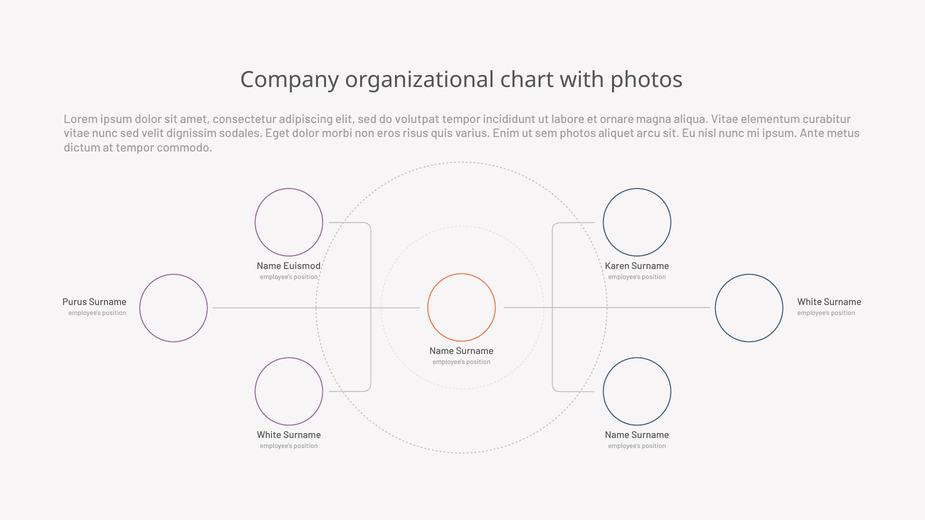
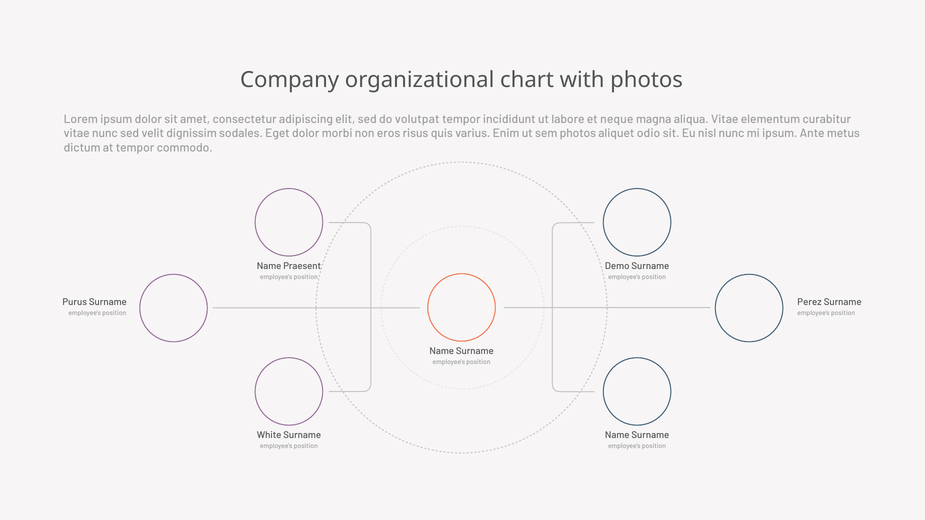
ornare: ornare -> neque (617, 119)
arcu: arcu -> odio (649, 134)
Euismod: Euismod -> Praesent (302, 266)
Karen: Karen -> Demo (617, 266)
White: White -> Perez (810, 302)
